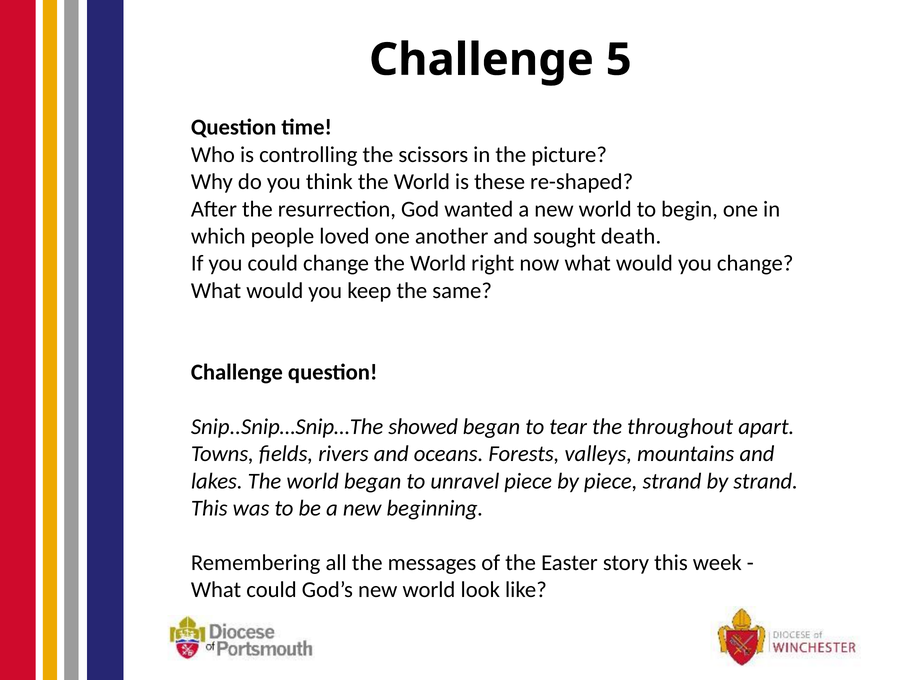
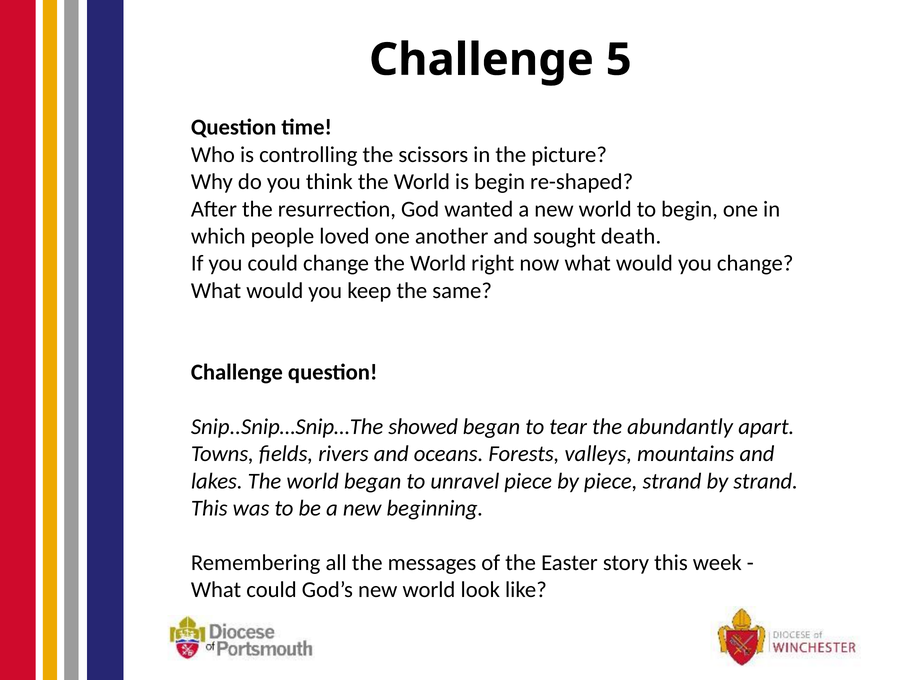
is these: these -> begin (500, 182)
throughout: throughout -> abundantly (680, 427)
